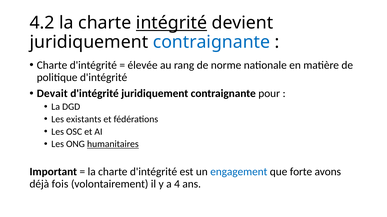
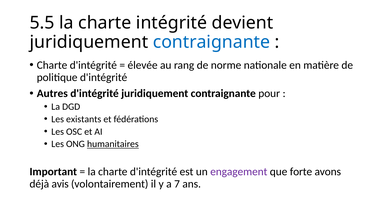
4.2: 4.2 -> 5.5 (42, 23)
intégrité underline: present -> none (172, 23)
Devait: Devait -> Autres (52, 94)
engagement colour: blue -> purple (239, 172)
fois: fois -> avis (60, 184)
4: 4 -> 7 (177, 184)
